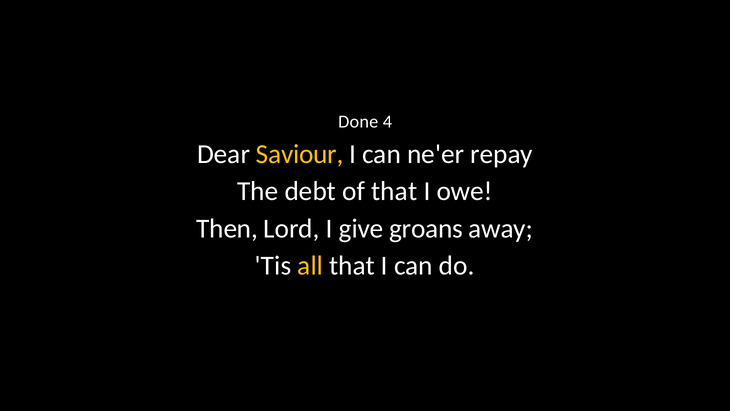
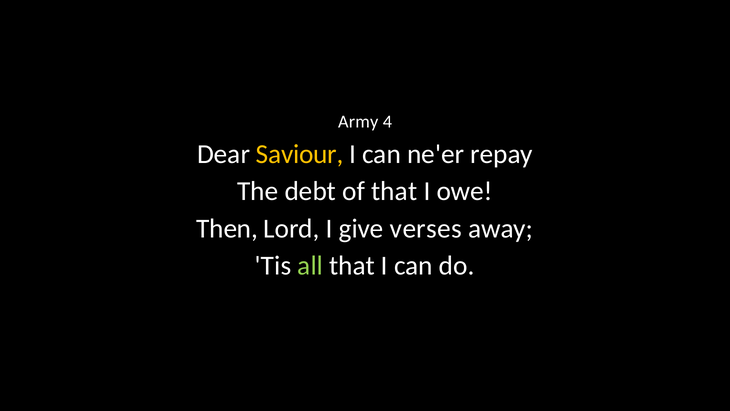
Done: Done -> Army (358, 122)
groans: groans -> verses (426, 228)
all colour: yellow -> light green (310, 266)
